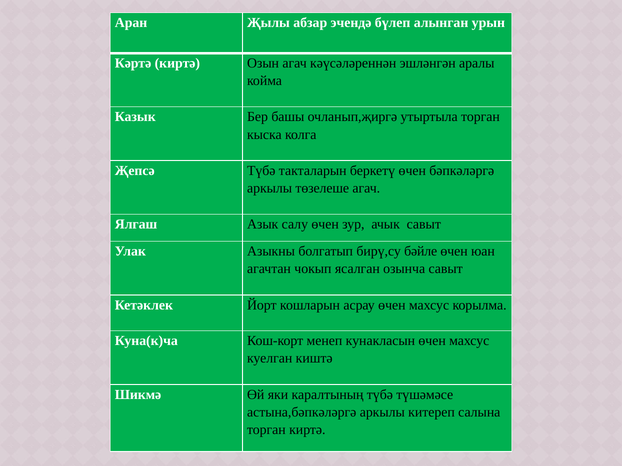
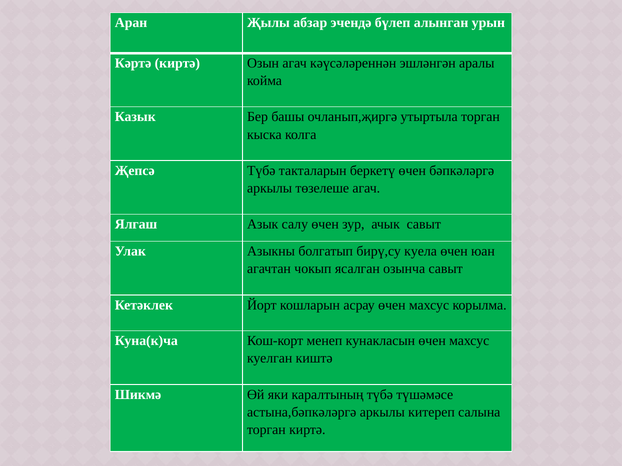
бәйле: бәйле -> куела (421, 252)
